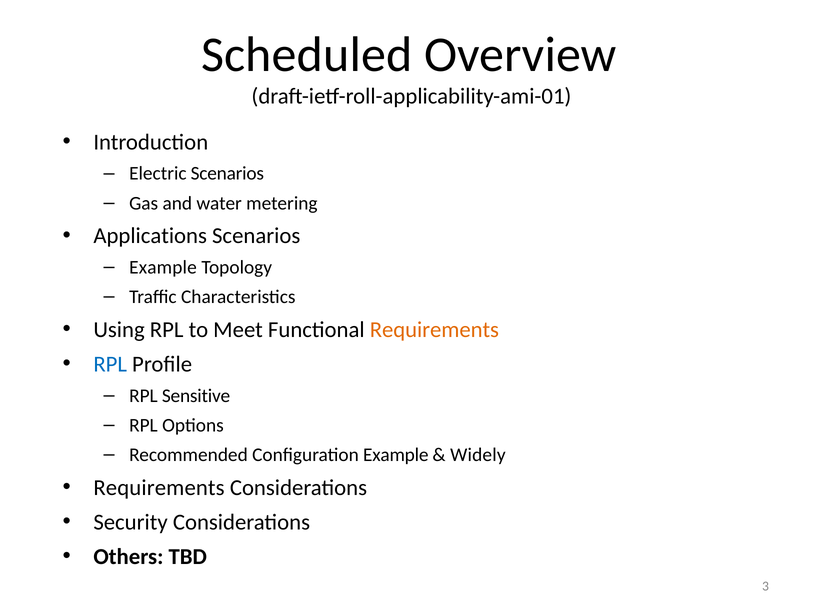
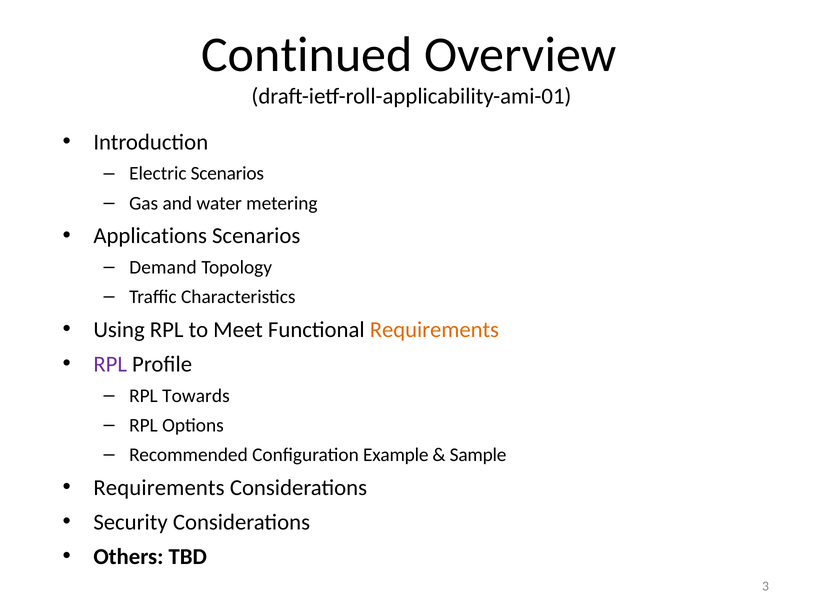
Scheduled: Scheduled -> Continued (307, 55)
Example: Example -> Demand (163, 267)
RPL colour: blue -> purple (110, 364)
Sensitive: Sensitive -> Towards (196, 395)
Widely: Widely -> Sample (478, 454)
